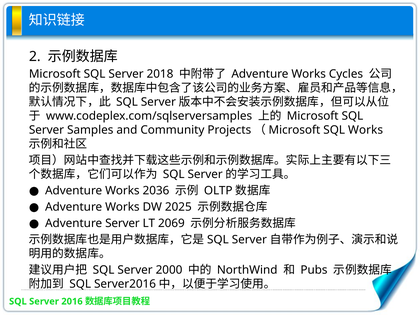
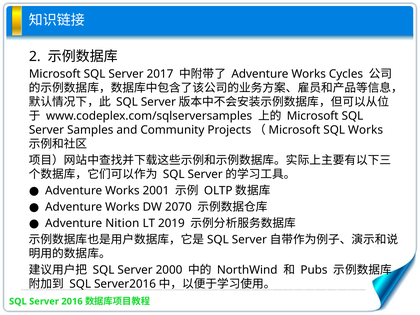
2018: 2018 -> 2017 (160, 74)
2036: 2036 -> 2001 (156, 191)
2025: 2025 -> 2070 (178, 207)
Adventure Server: Server -> Nition (122, 223)
2069: 2069 -> 2019 (171, 223)
